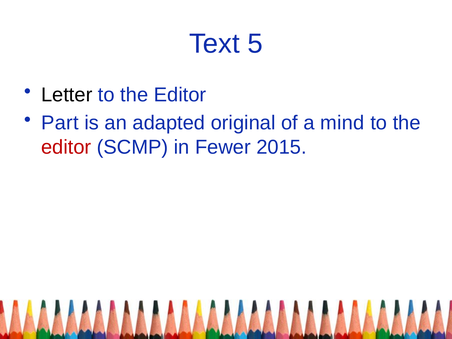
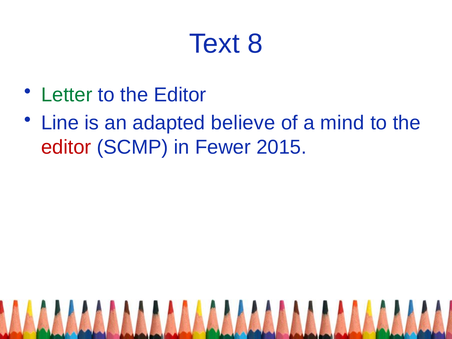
5: 5 -> 8 (255, 44)
Letter colour: black -> green (67, 95)
Part: Part -> Line (60, 123)
original: original -> believe (243, 123)
